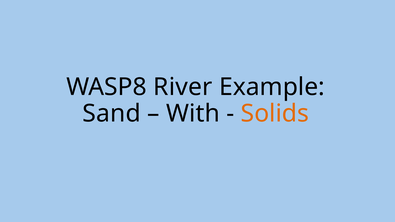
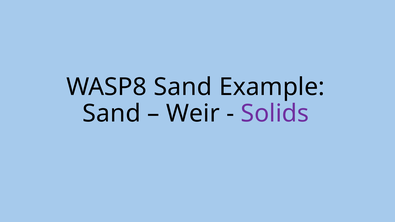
WASP8 River: River -> Sand (183, 87)
With: With -> Weir (193, 114)
Solids colour: orange -> purple (275, 114)
